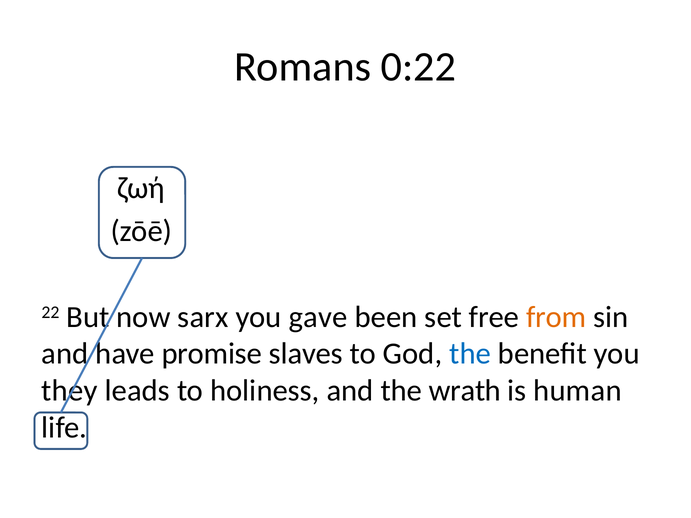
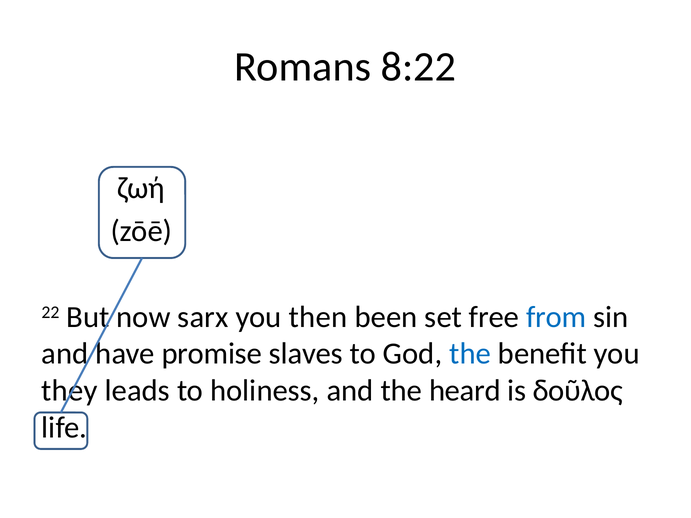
0:22: 0:22 -> 8:22 (419, 67)
gave: gave -> then (318, 317)
from colour: orange -> blue (556, 317)
wrath: wrath -> heard (465, 391)
human: human -> δοῦλος (578, 391)
